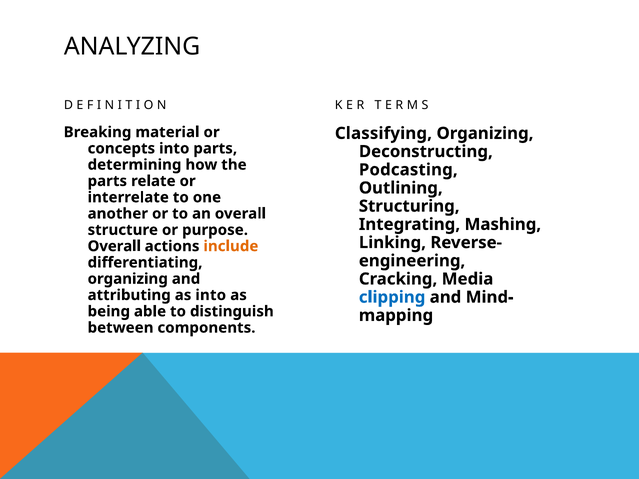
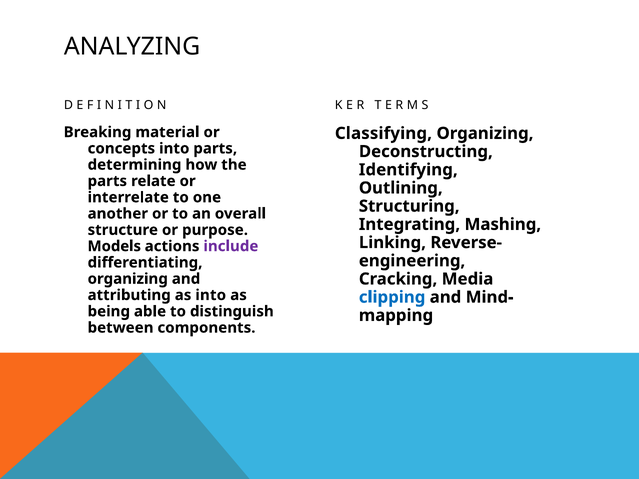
Podcasting: Podcasting -> Identifying (408, 170)
Overall: Overall -> Models (114, 246)
include colour: orange -> purple (231, 246)
